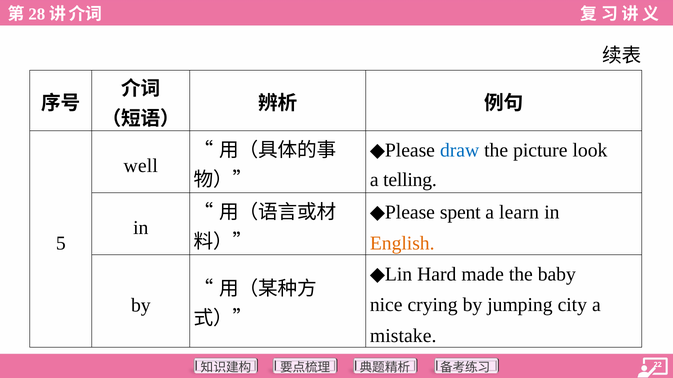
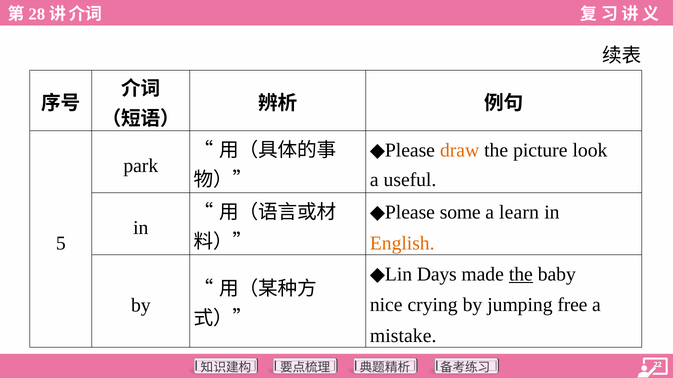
draw colour: blue -> orange (460, 151)
well: well -> park (141, 166)
telling: telling -> useful (410, 180)
spent: spent -> some (460, 213)
Hard: Hard -> Days (437, 275)
the underline: none -> present (521, 275)
city: city -> free (572, 305)
